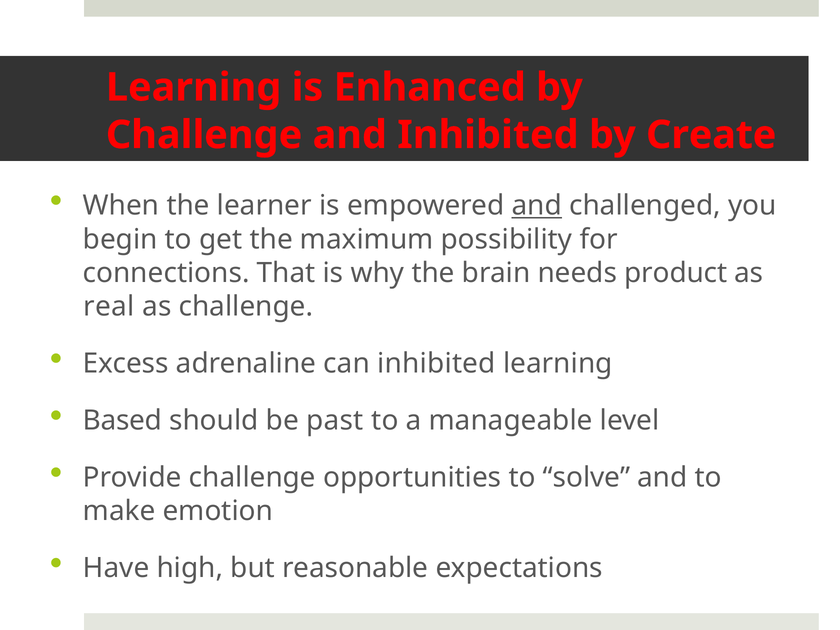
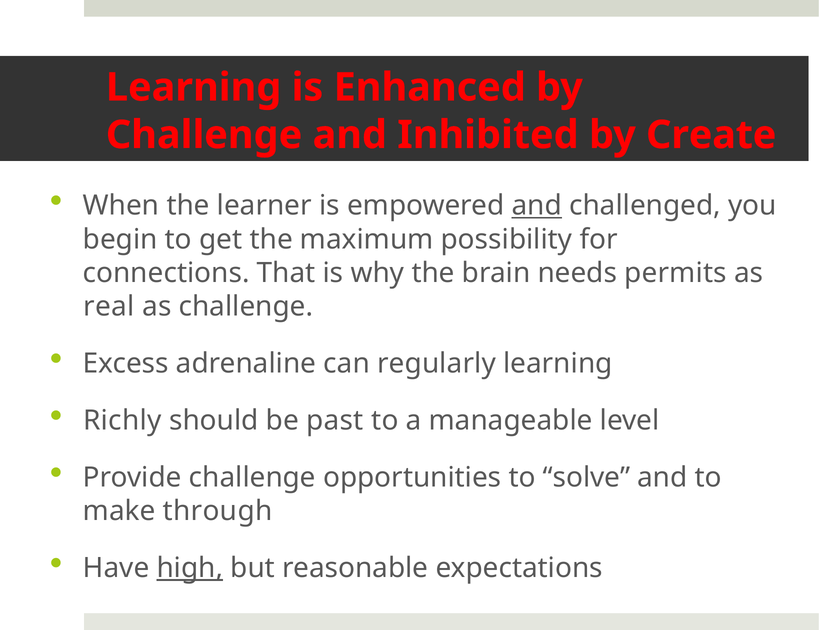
product: product -> permits (676, 273)
can inhibited: inhibited -> regularly (437, 363)
Based: Based -> Richly (122, 420)
emotion: emotion -> through (218, 511)
high underline: none -> present (190, 568)
